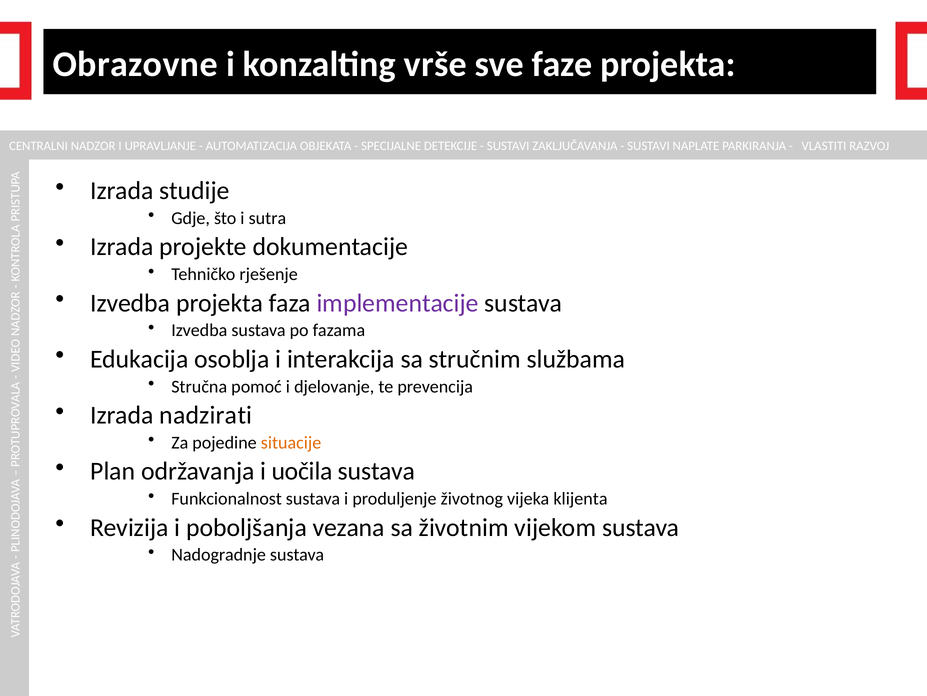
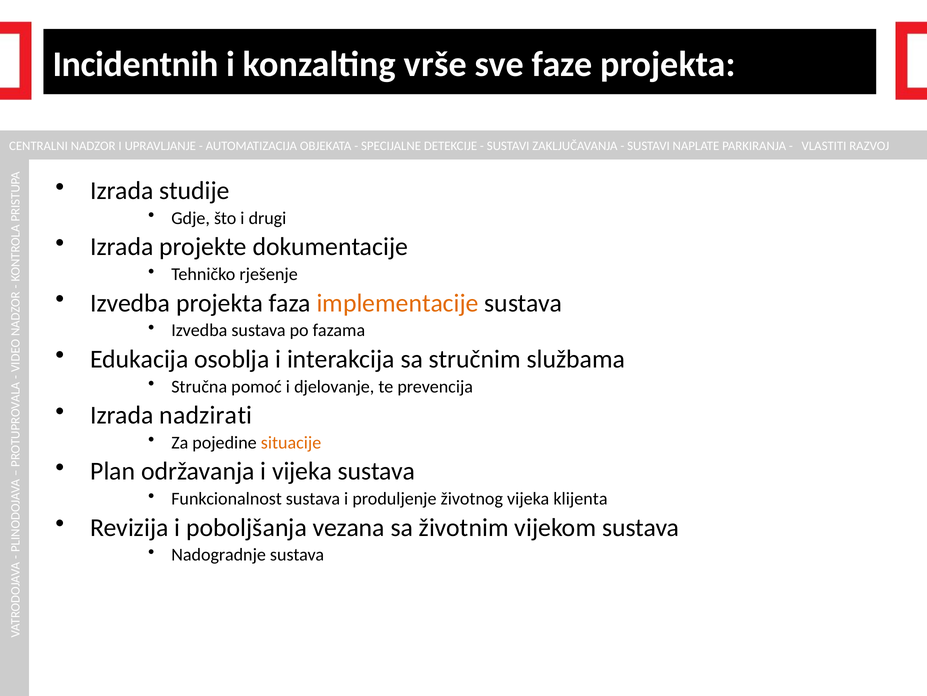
Obrazovne: Obrazovne -> Incidentnih (136, 64)
sutra: sutra -> drugi (267, 218)
implementacije colour: purple -> orange (398, 303)
i uočila: uočila -> vijeka (302, 471)
